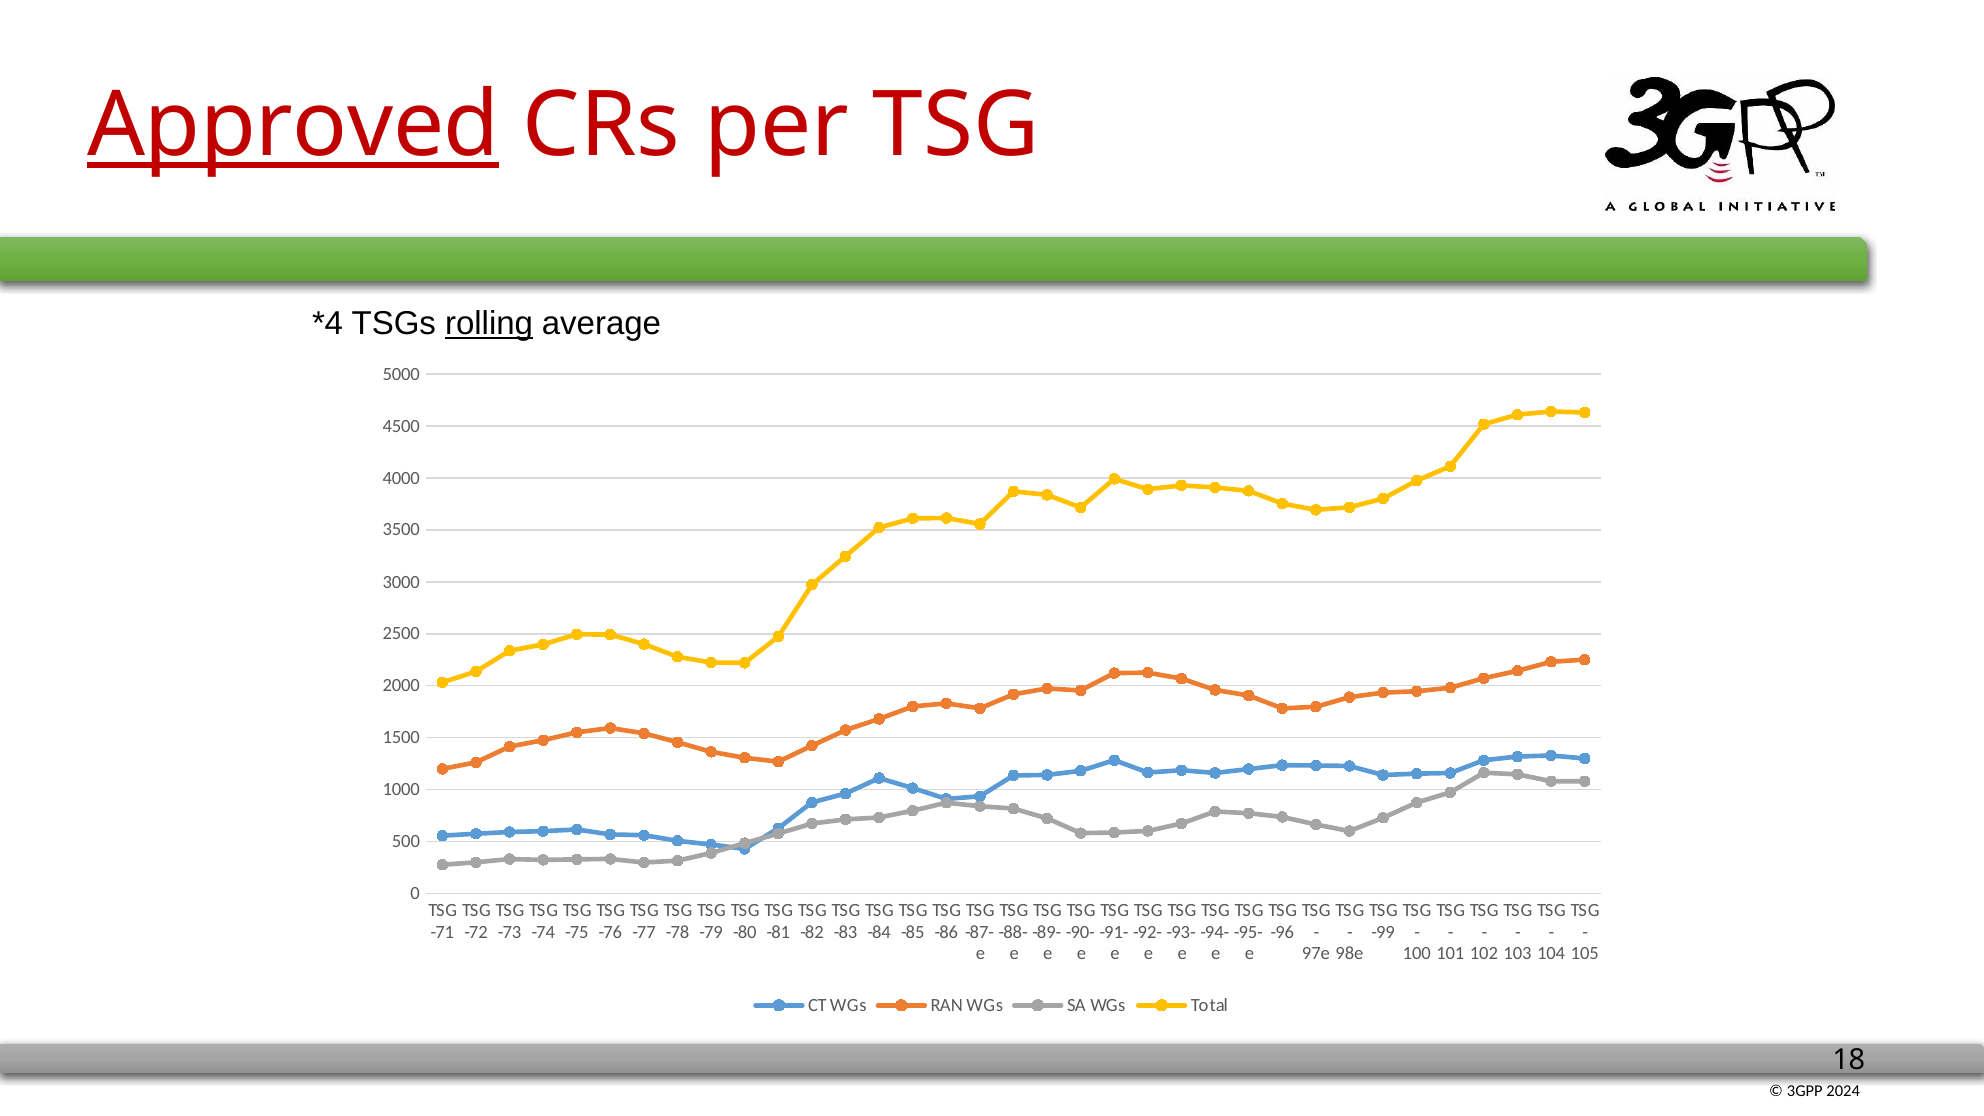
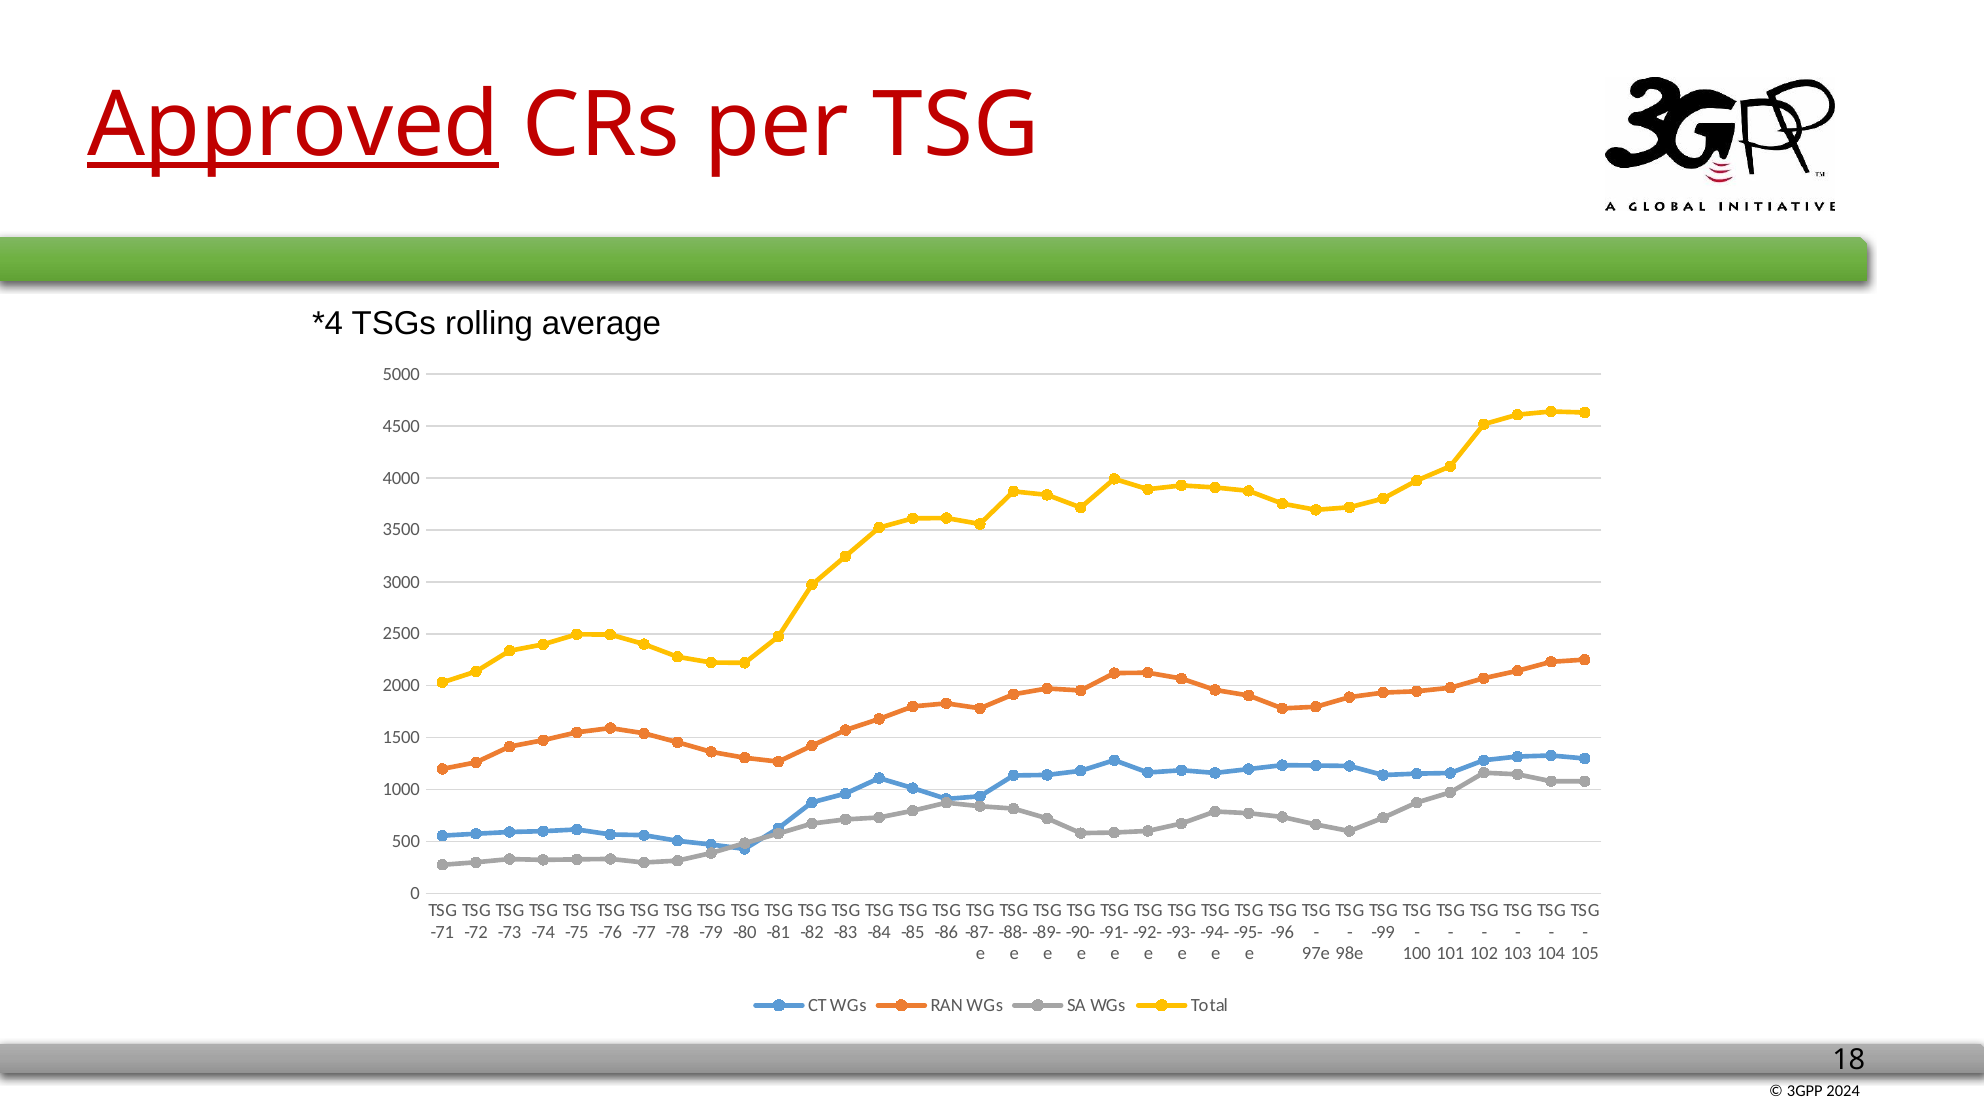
rolling underline: present -> none (489, 324)
